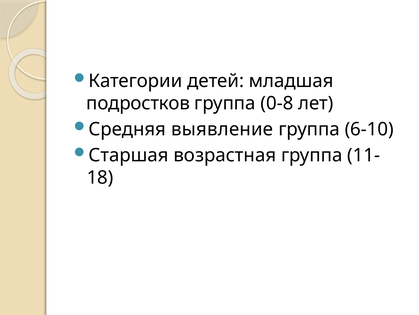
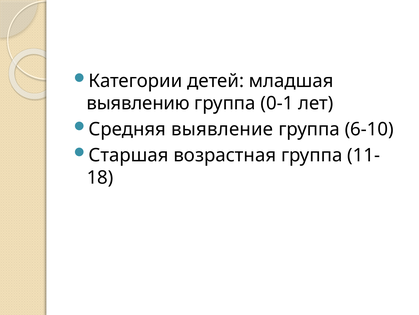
подростков: подростков -> выявлению (138, 103)
0-8: 0-8 -> 0-1 (277, 103)
